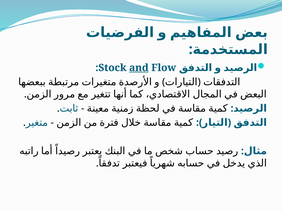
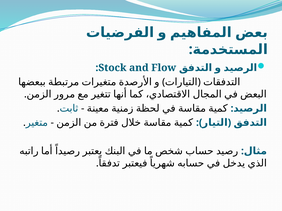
and underline: present -> none (139, 68)
